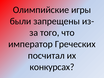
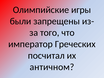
конкурсах: конкурсах -> античном (52, 67)
